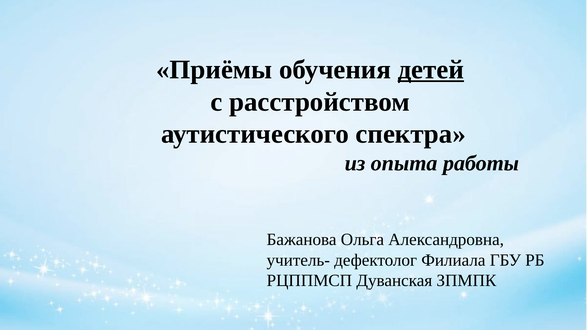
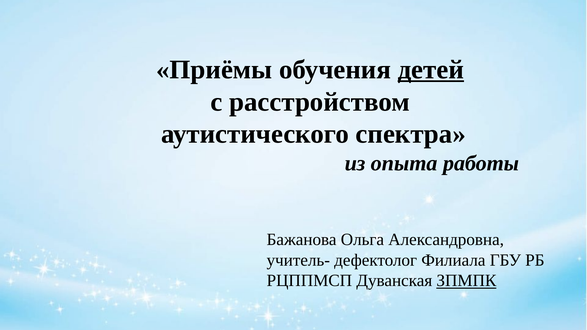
ЗПМПК underline: none -> present (466, 281)
